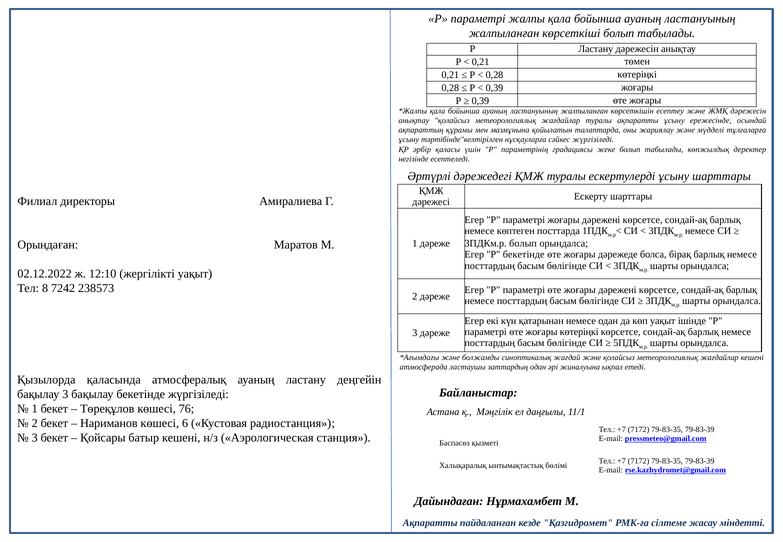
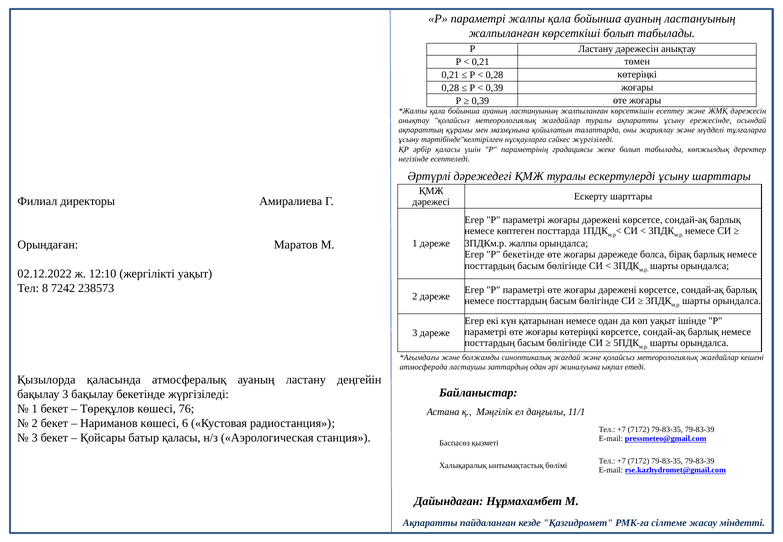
3ПДКм.р болып: болып -> жалпы (523, 244)
батыр кешені: кешені -> қаласы (181, 438)
